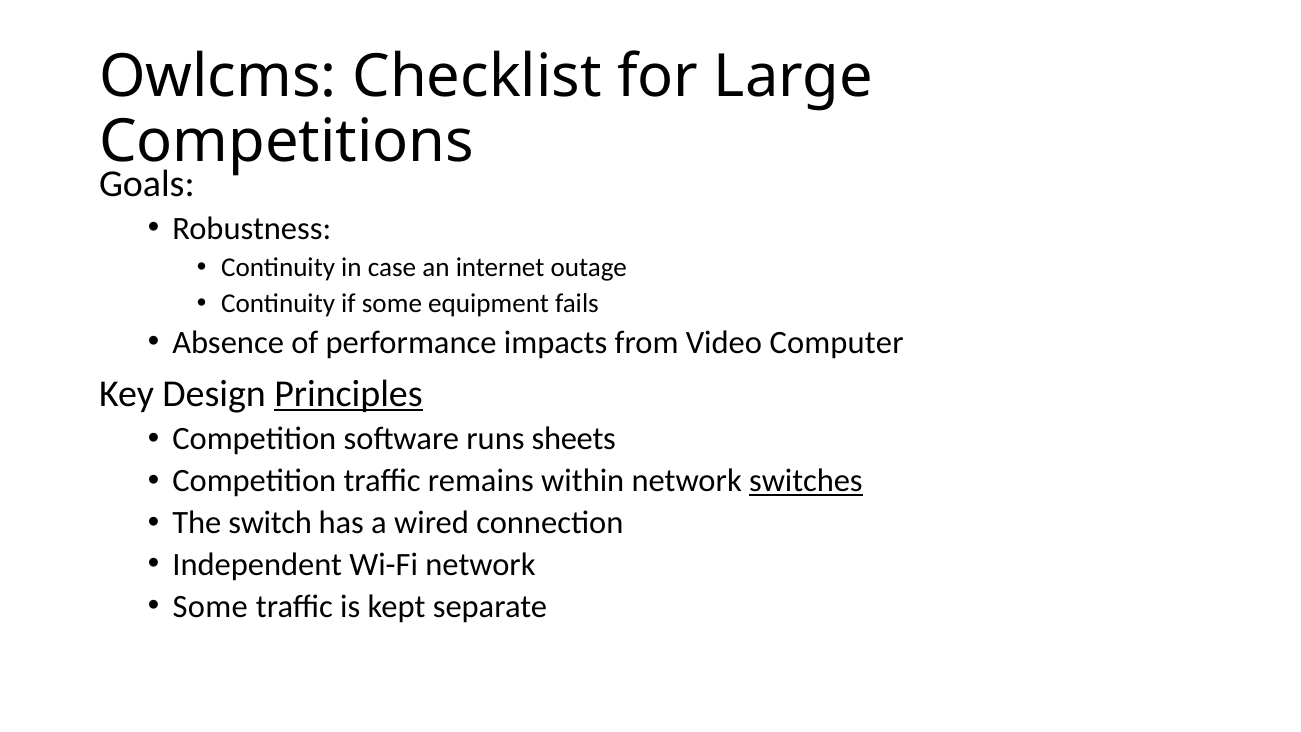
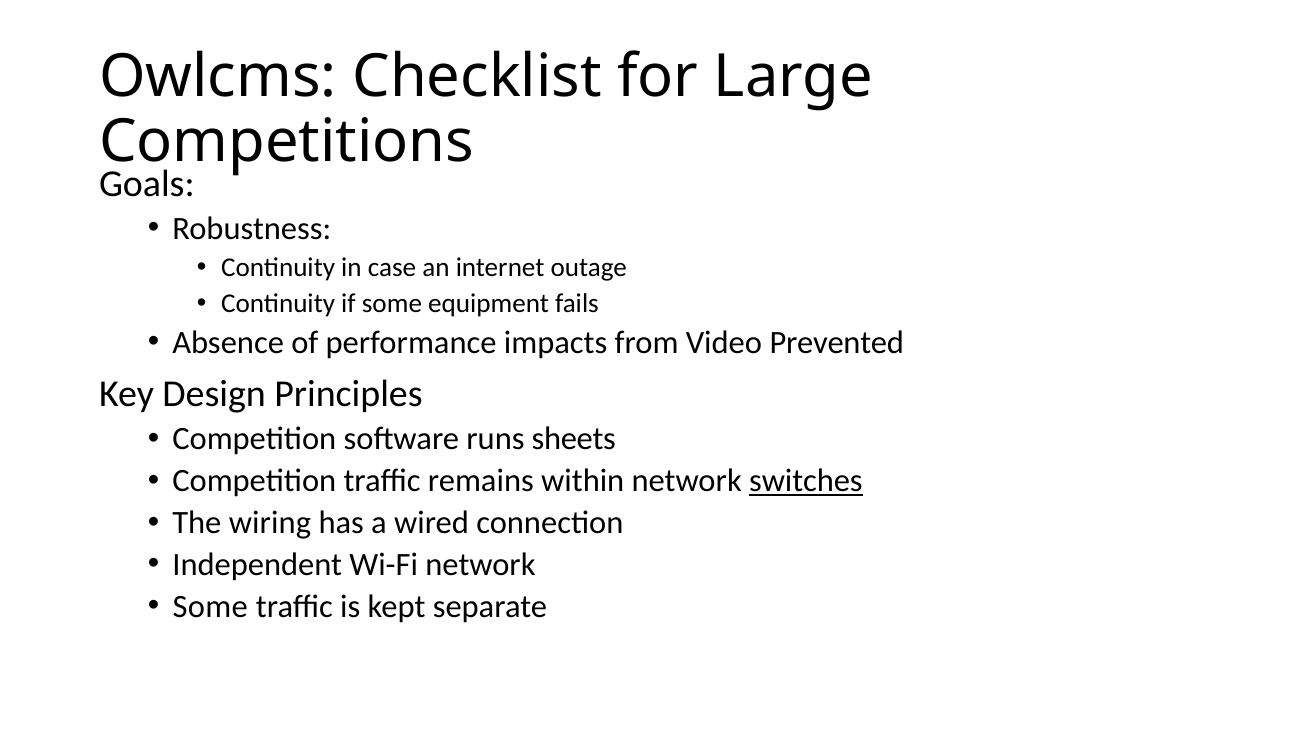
Computer: Computer -> Prevented (837, 342)
Principles underline: present -> none (348, 394)
switch: switch -> wiring (270, 522)
